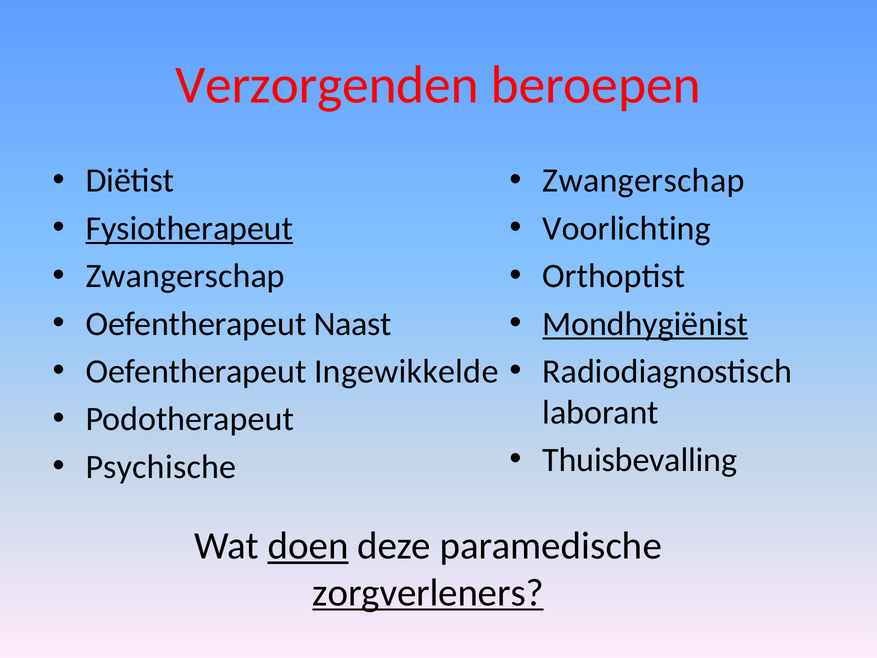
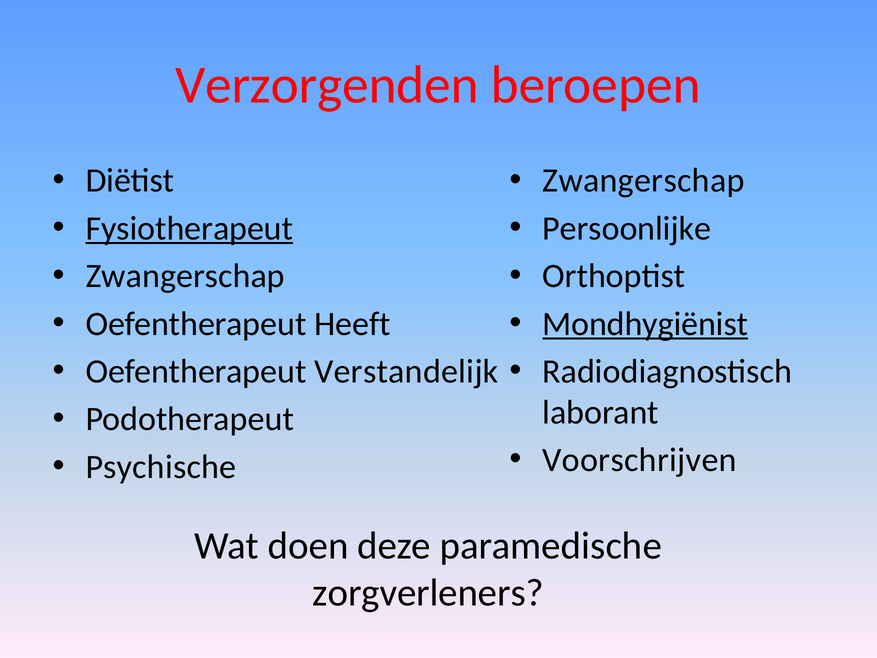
Voorlichting: Voorlichting -> Persoonlijke (627, 228)
Naast: Naast -> Heeft (352, 324)
Ingewikkelde: Ingewikkelde -> Verstandelijk (406, 371)
Thuisbevalling: Thuisbevalling -> Voorschrijven (639, 460)
doen underline: present -> none (308, 546)
zorgverleners underline: present -> none (428, 593)
